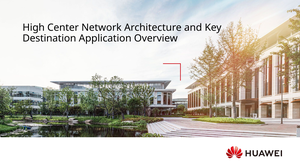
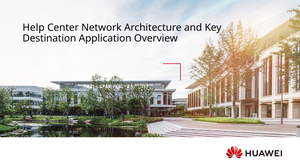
High: High -> Help (34, 28)
